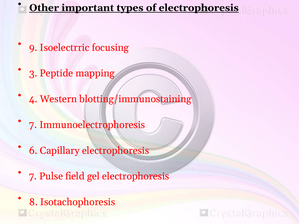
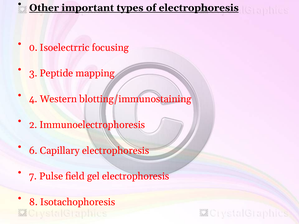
9: 9 -> 0 (33, 48)
7: 7 -> 2 (33, 125)
